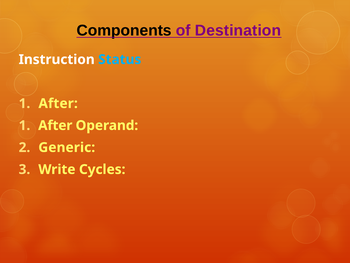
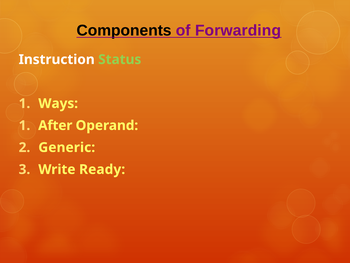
Destination: Destination -> Forwarding (238, 30)
Status colour: light blue -> light green (120, 59)
After: After -> Ways (58, 103)
Cycles: Cycles -> Ready (102, 169)
